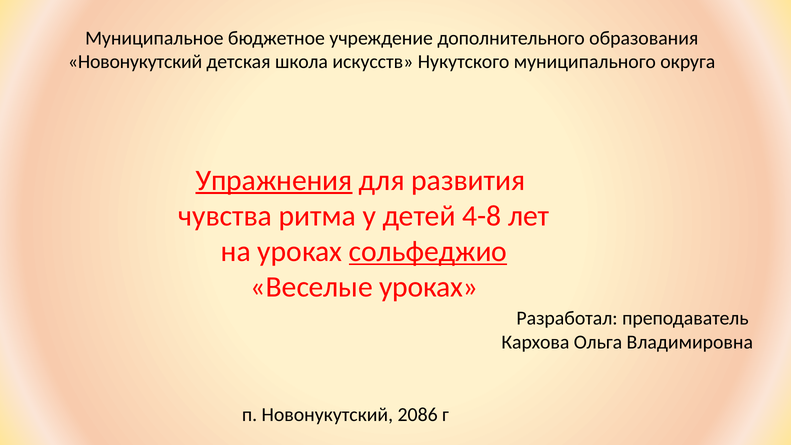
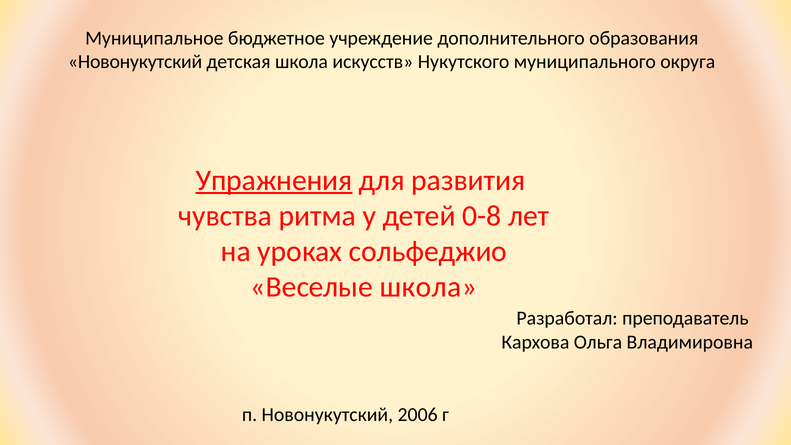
4-8: 4-8 -> 0-8 (482, 216)
сольфеджио underline: present -> none (428, 251)
Веселые уроках: уроках -> школа (428, 287)
2086: 2086 -> 2006 (418, 415)
